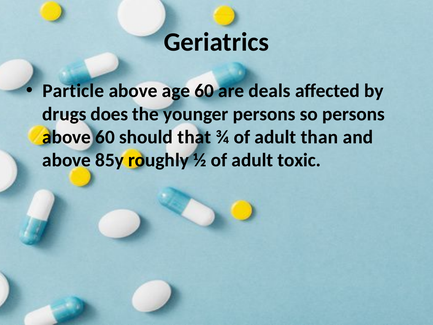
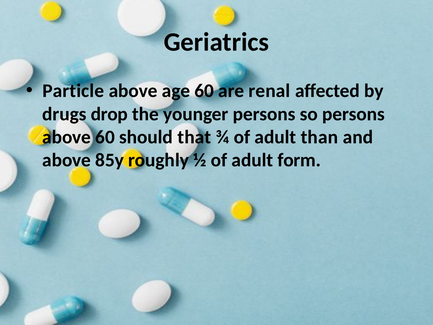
deals: deals -> renal (269, 91)
does: does -> drop (109, 114)
toxic: toxic -> form (299, 160)
